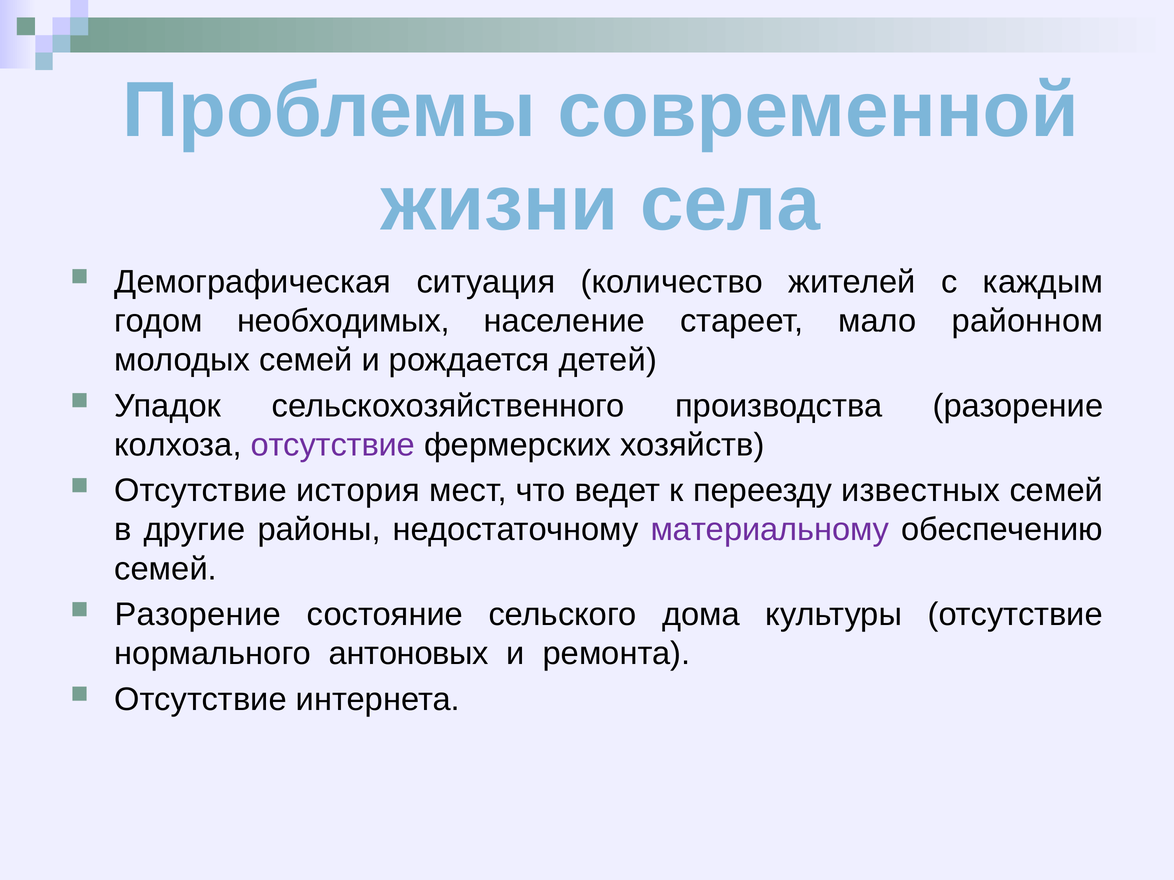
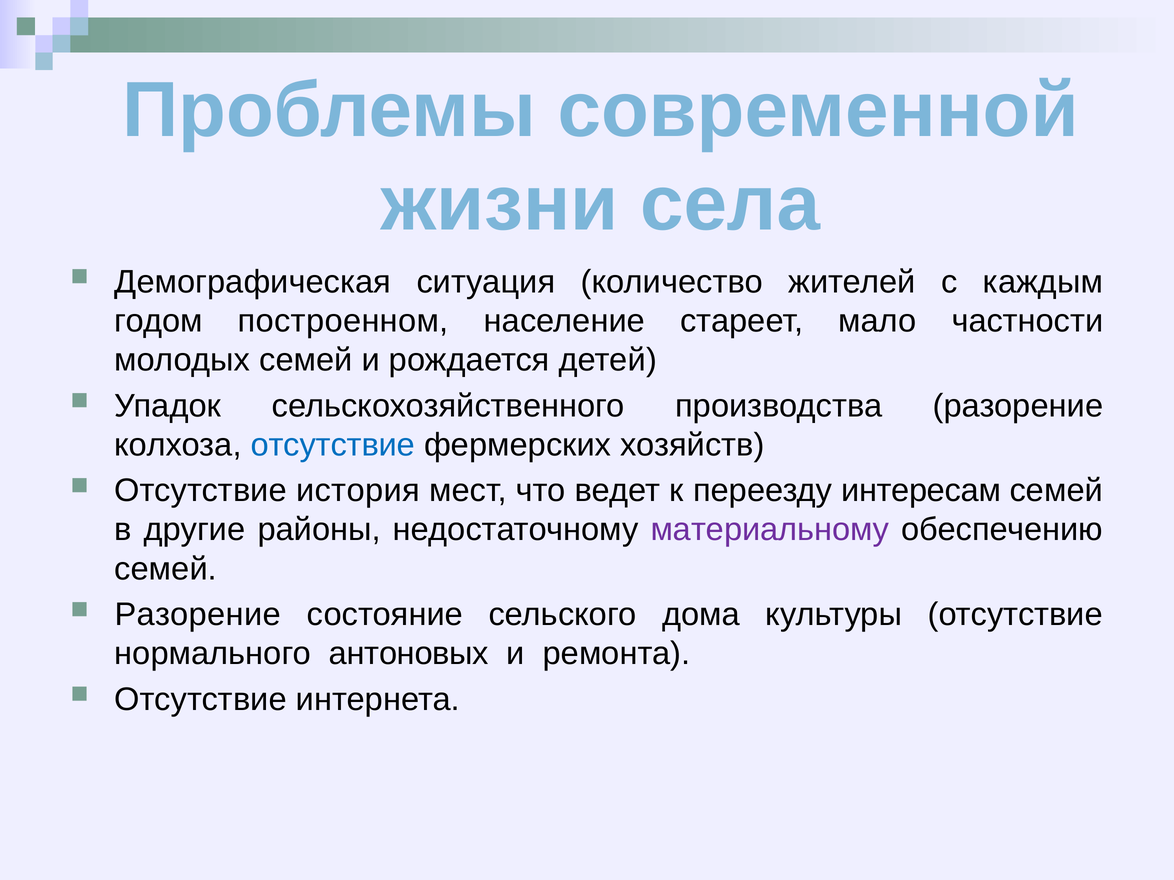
необходимых: необходимых -> построенном (343, 321)
районном: районном -> частности (1027, 321)
отсутствие colour: purple -> blue (333, 445)
известных: известных -> интересам (921, 491)
